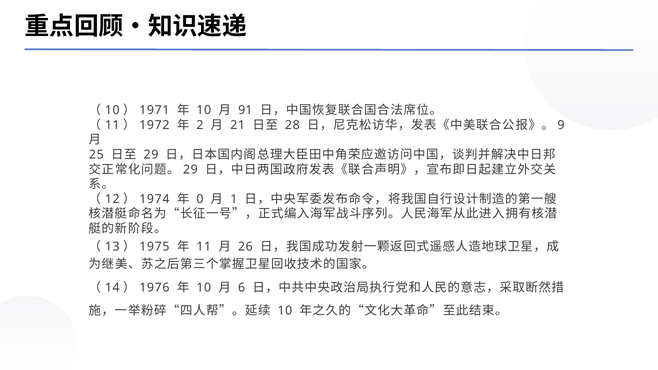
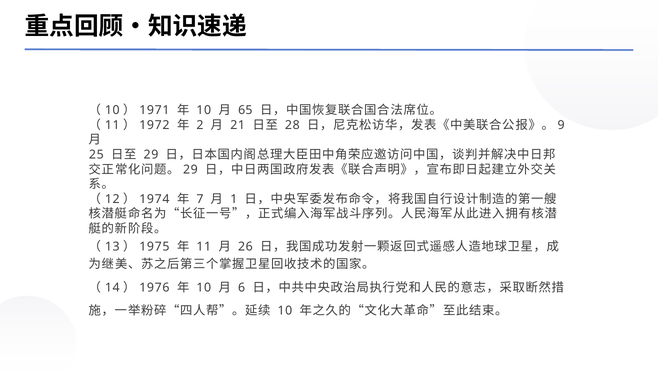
91: 91 -> 65 (245, 110)
0: 0 -> 7 (200, 199)
